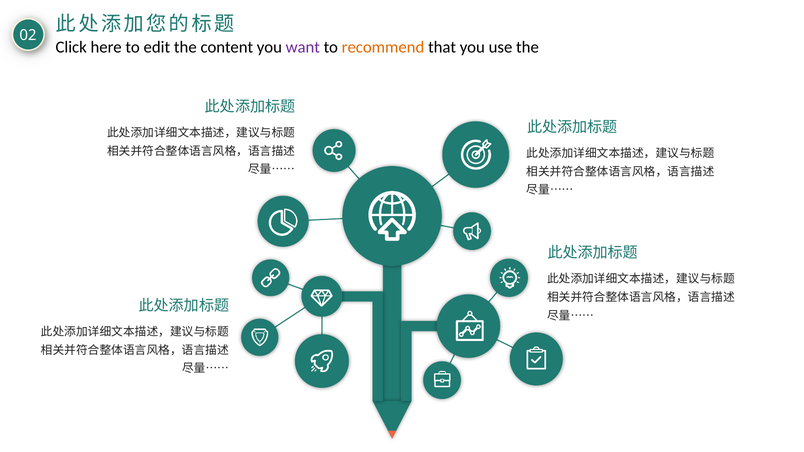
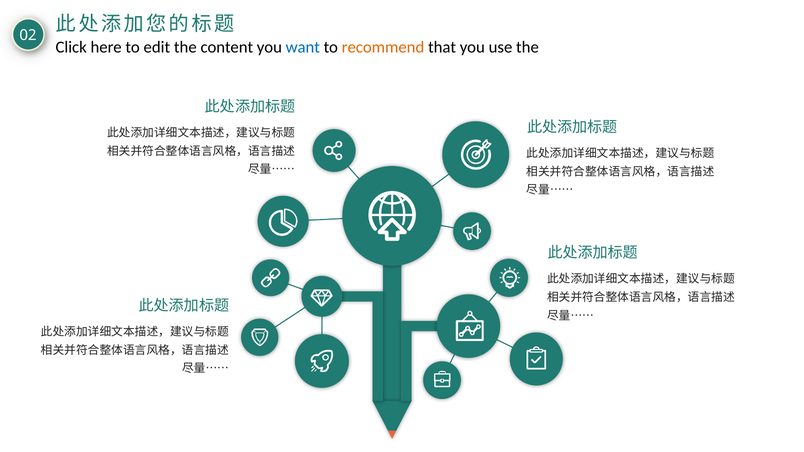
want colour: purple -> blue (303, 47)
